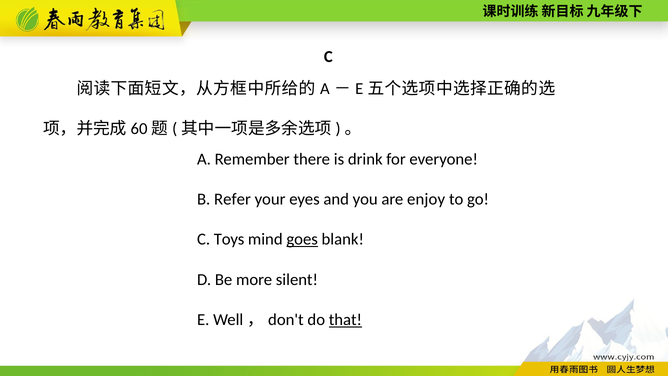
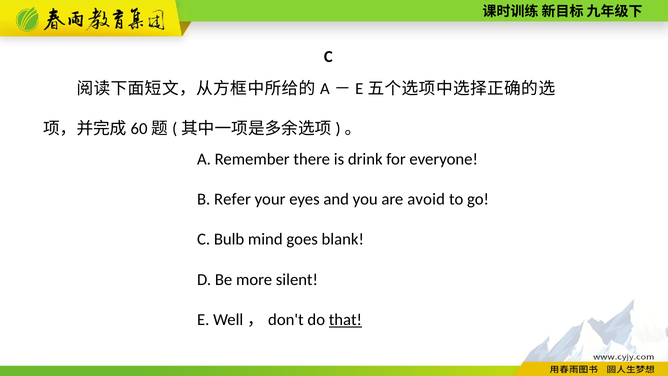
enjoy: enjoy -> avoid (426, 199)
Toys: Toys -> Bulb (229, 239)
goes underline: present -> none (302, 239)
